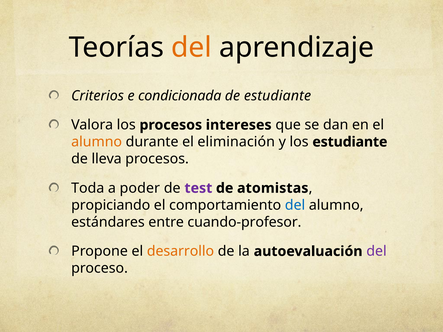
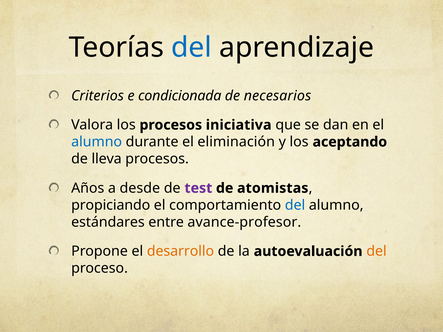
del colour: orange -> blue (192, 47)
de estudiante: estudiante -> necesarios (277, 96)
intereses: intereses -> iniciativa (239, 125)
alumno colour: orange -> blue (97, 142)
los estudiante: estudiante -> aceptando (350, 142)
Toda: Toda -> Años (88, 188)
poder: poder -> desde (140, 188)
cuando-profesor: cuando-profesor -> avance-profesor (244, 222)
del colour: purple -> orange (377, 251)
